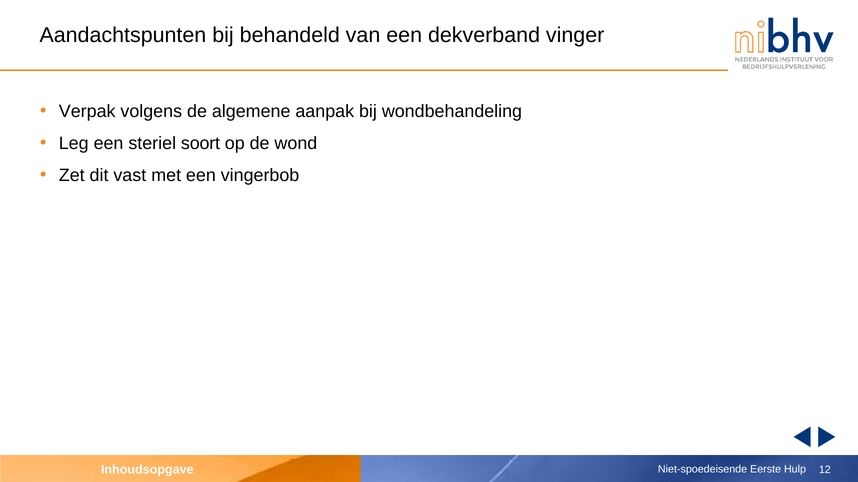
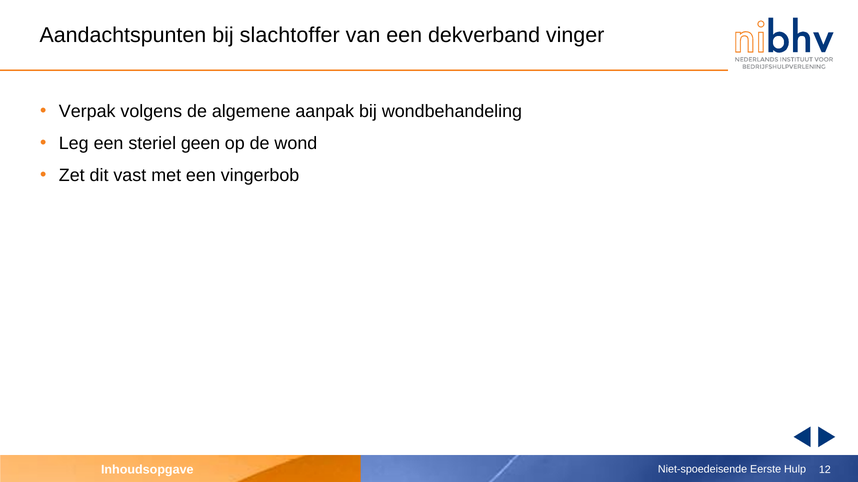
behandeld: behandeld -> slachtoffer (290, 35)
soort: soort -> geen (200, 143)
